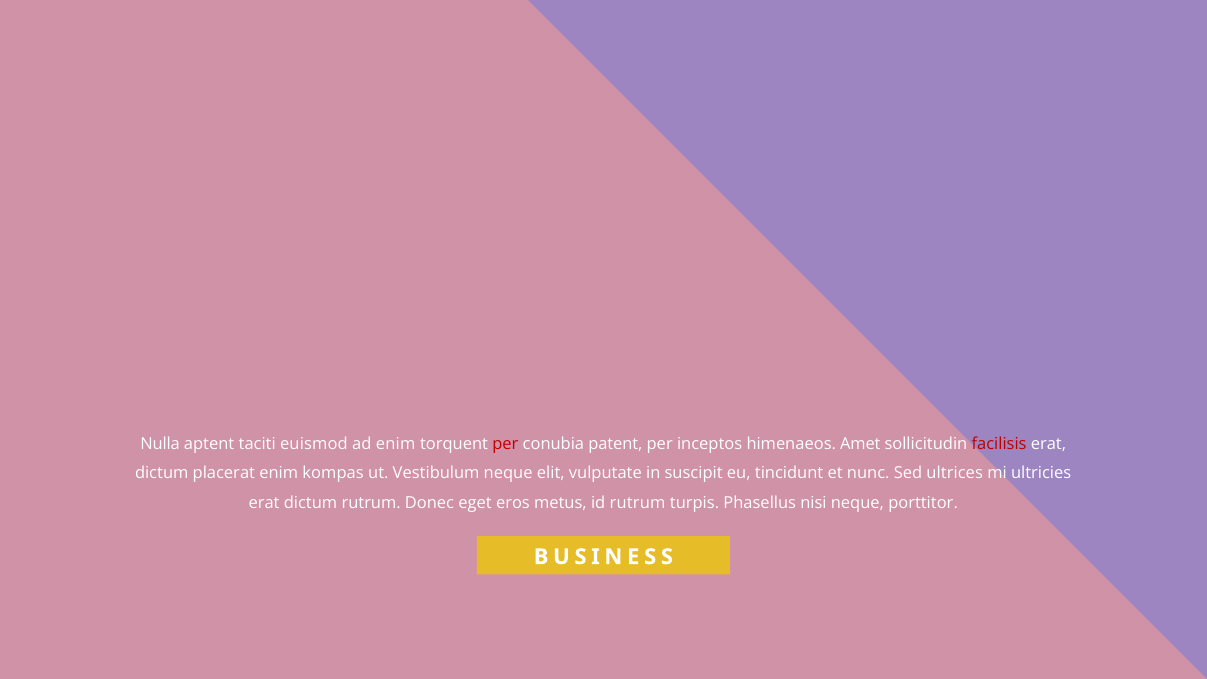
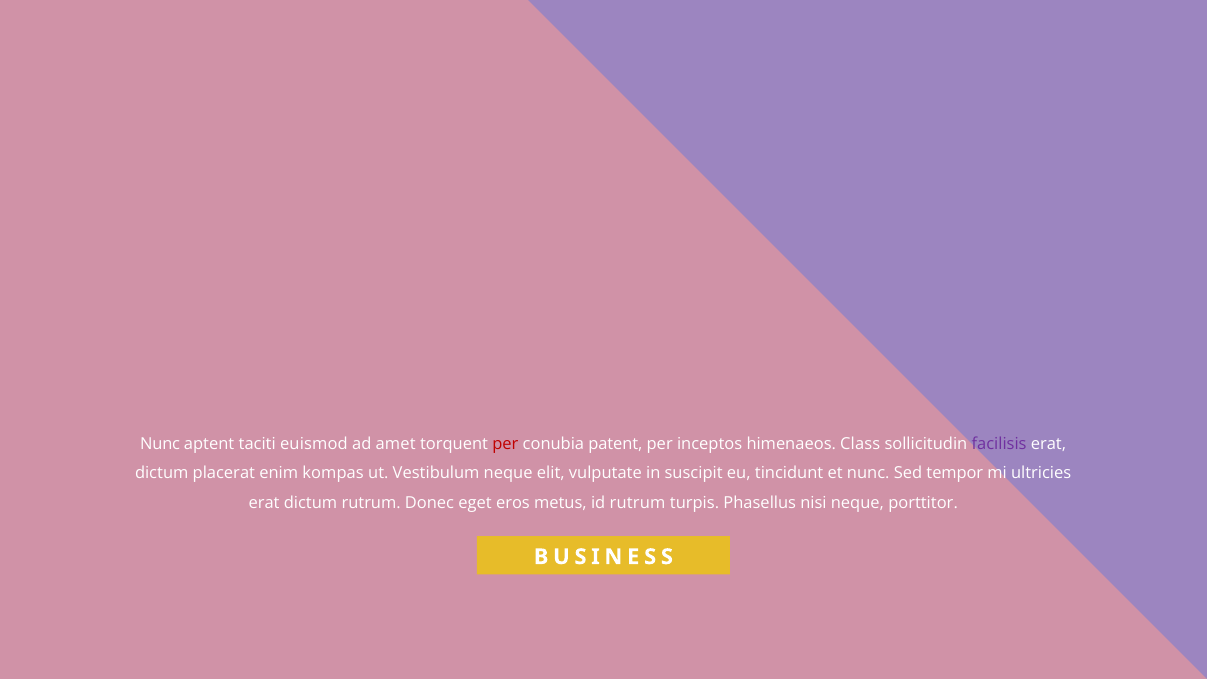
Nulla: Nulla -> Nunc (160, 444)
ad enim: enim -> amet (396, 444)
Amet: Amet -> Class (860, 444)
facilisis colour: red -> purple (999, 444)
ultrices: ultrices -> tempor (955, 473)
